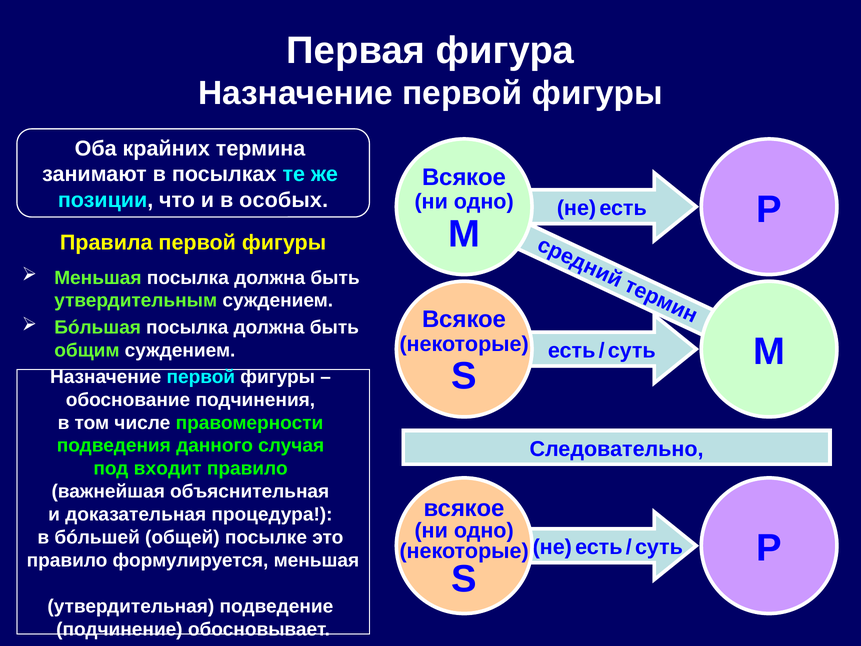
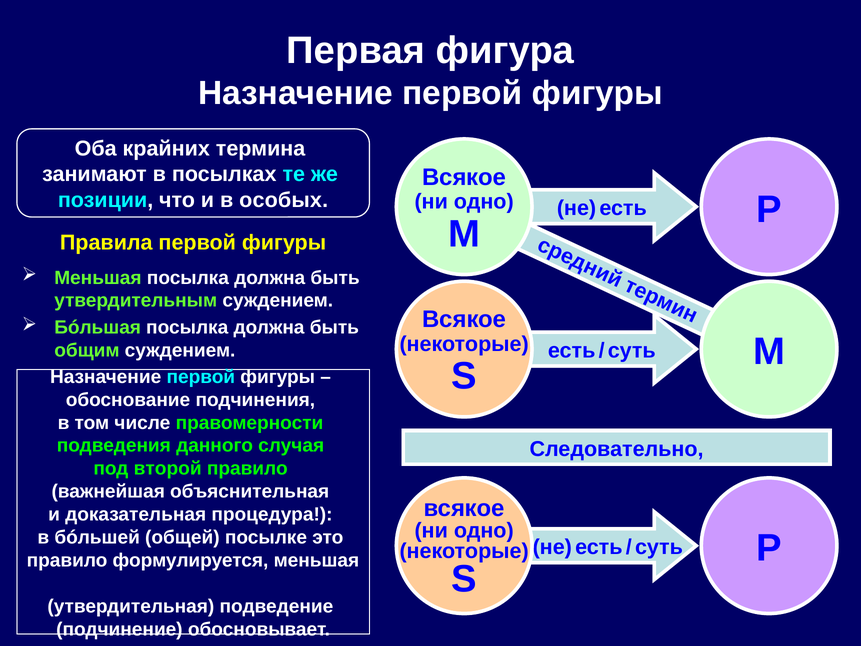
входит: входит -> второй (168, 468)
